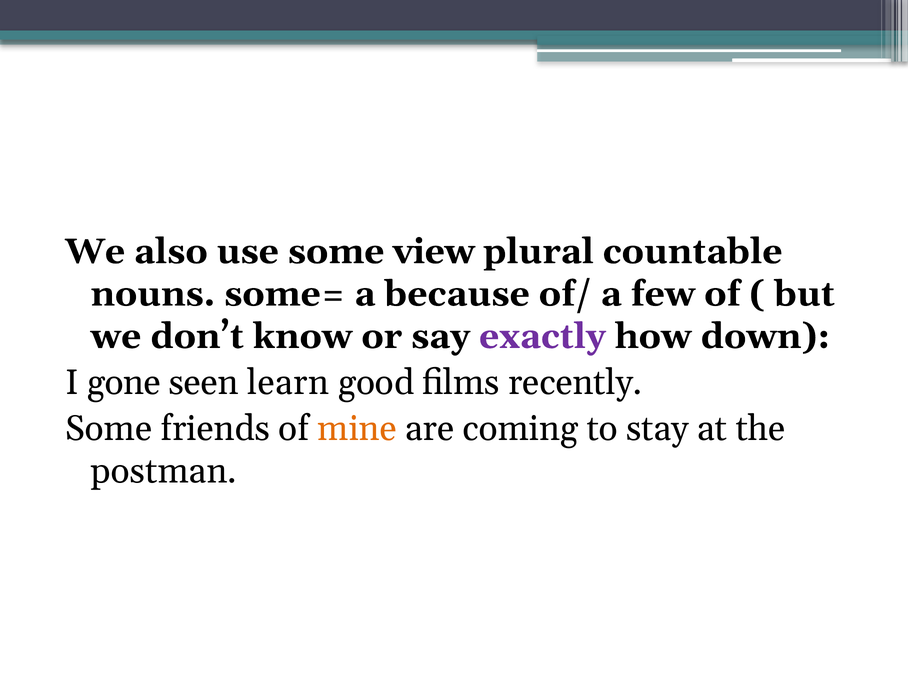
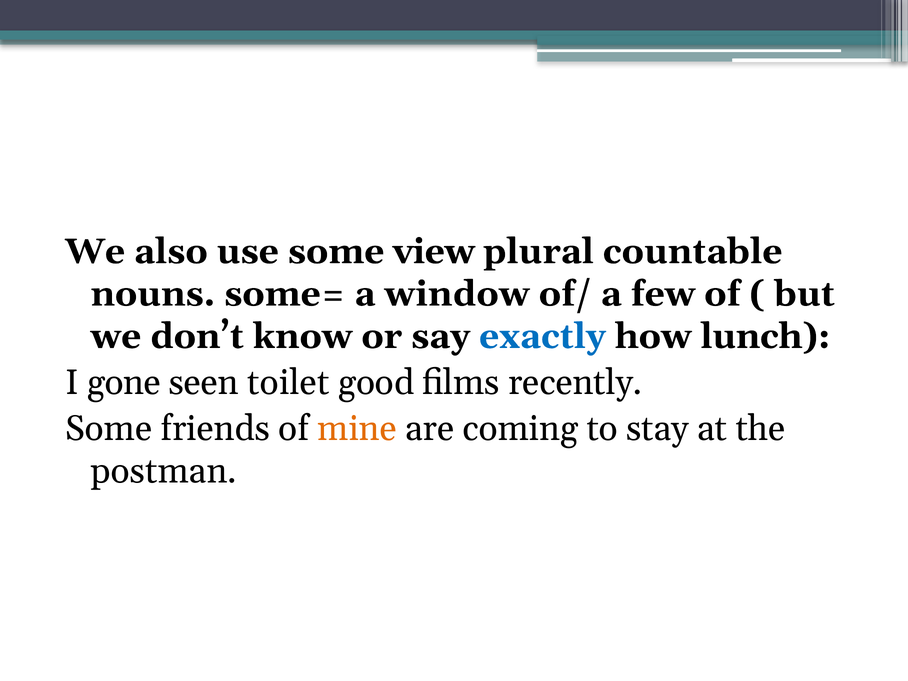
because: because -> window (457, 294)
exactly colour: purple -> blue (542, 336)
down: down -> lunch (766, 336)
learn: learn -> toilet (288, 382)
